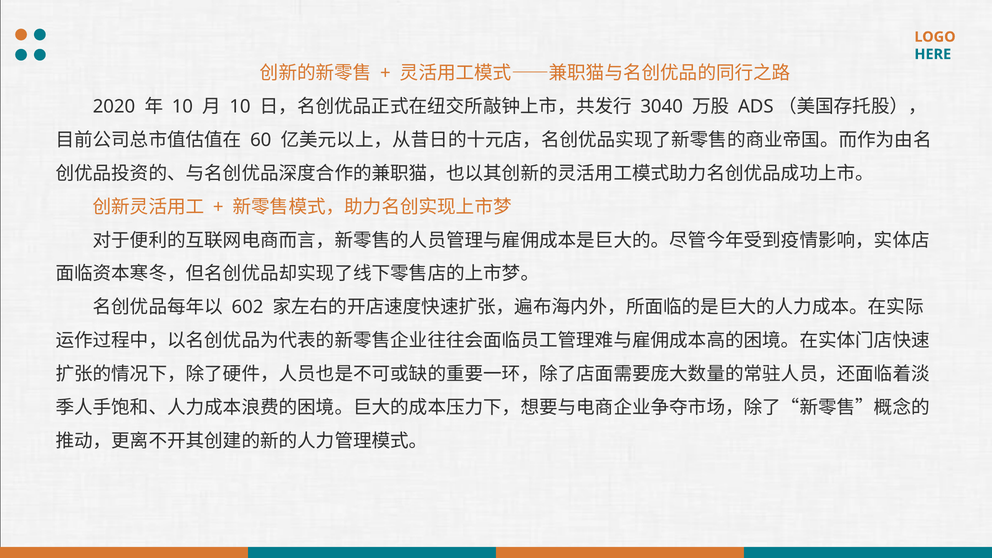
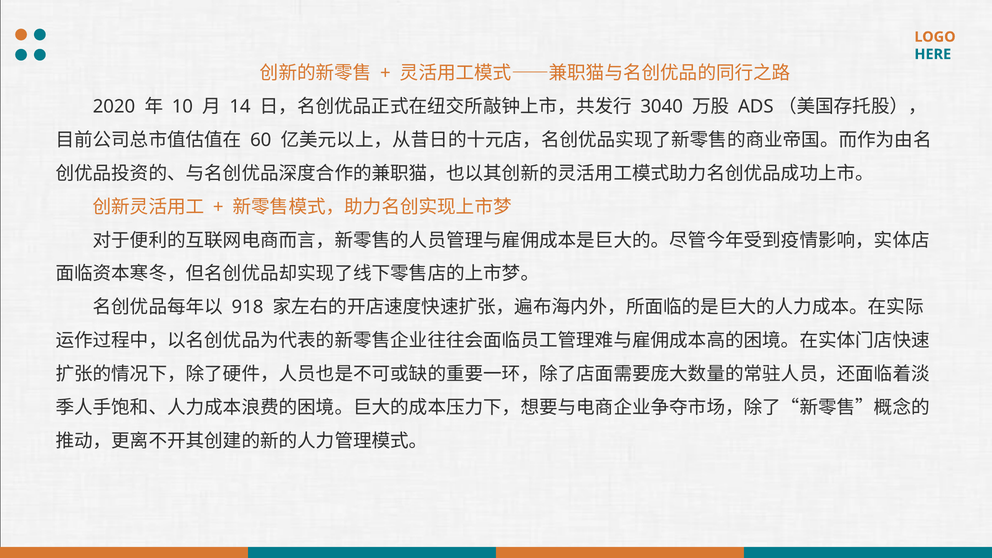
10: 10 -> 14 (240, 106)
602: 602 -> 918 (247, 307)
